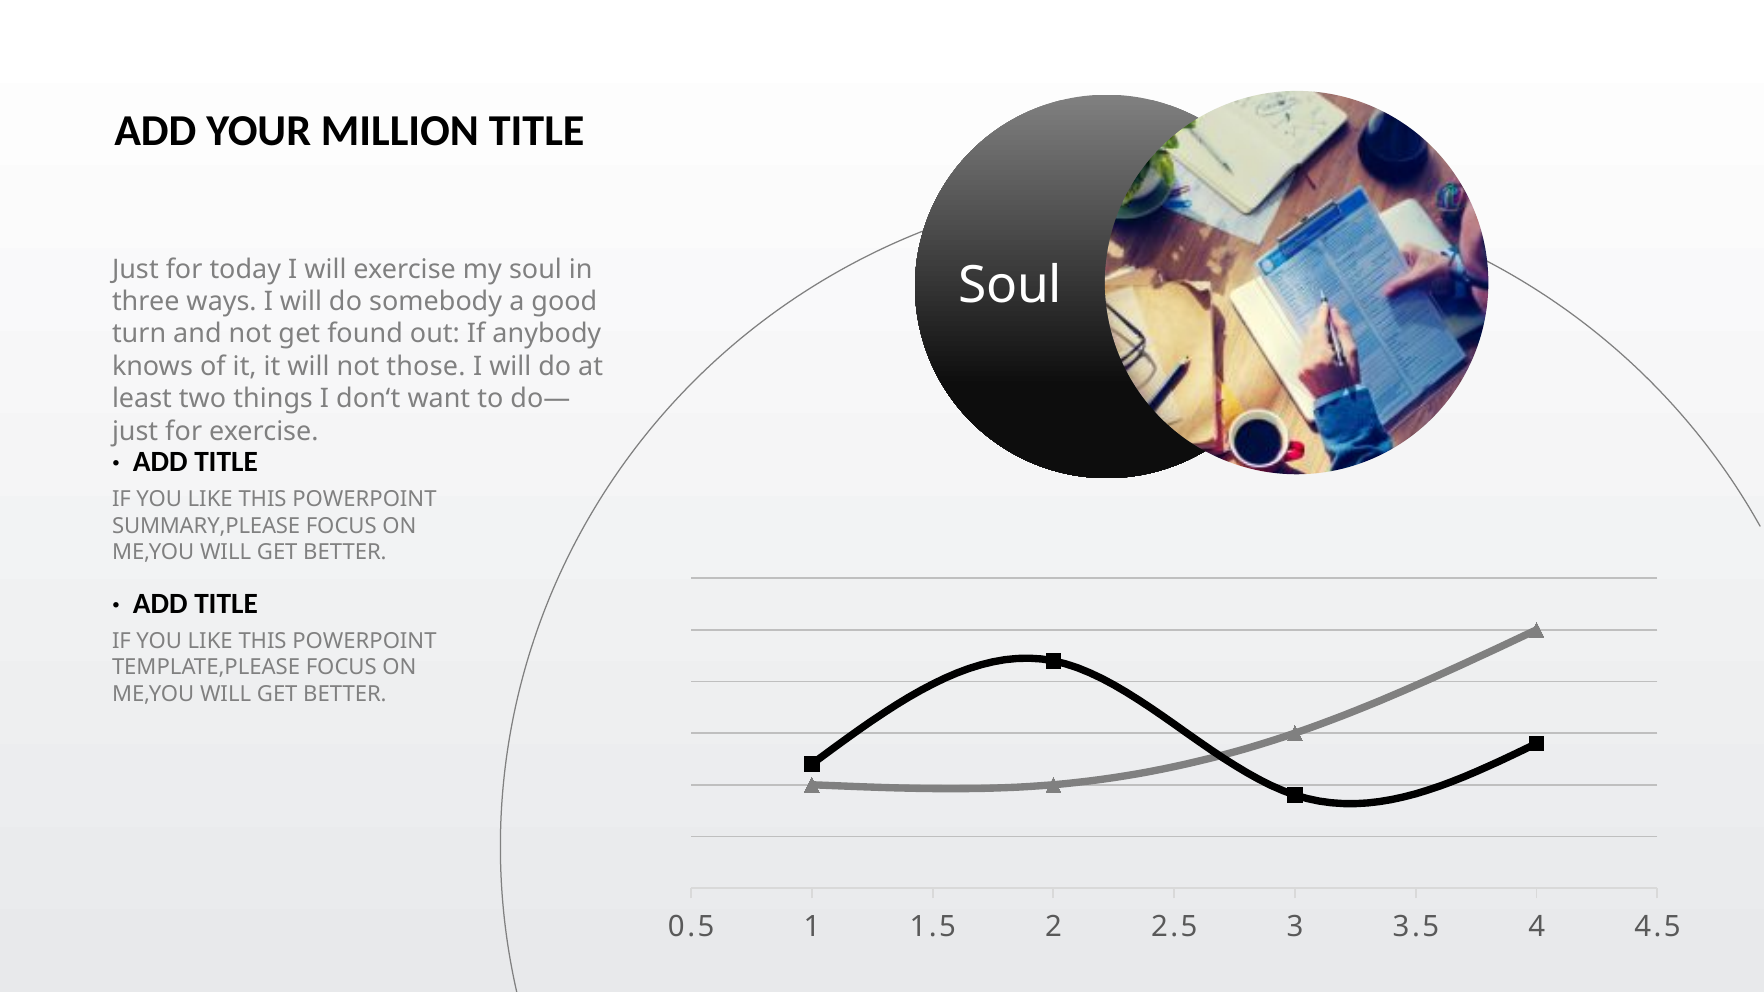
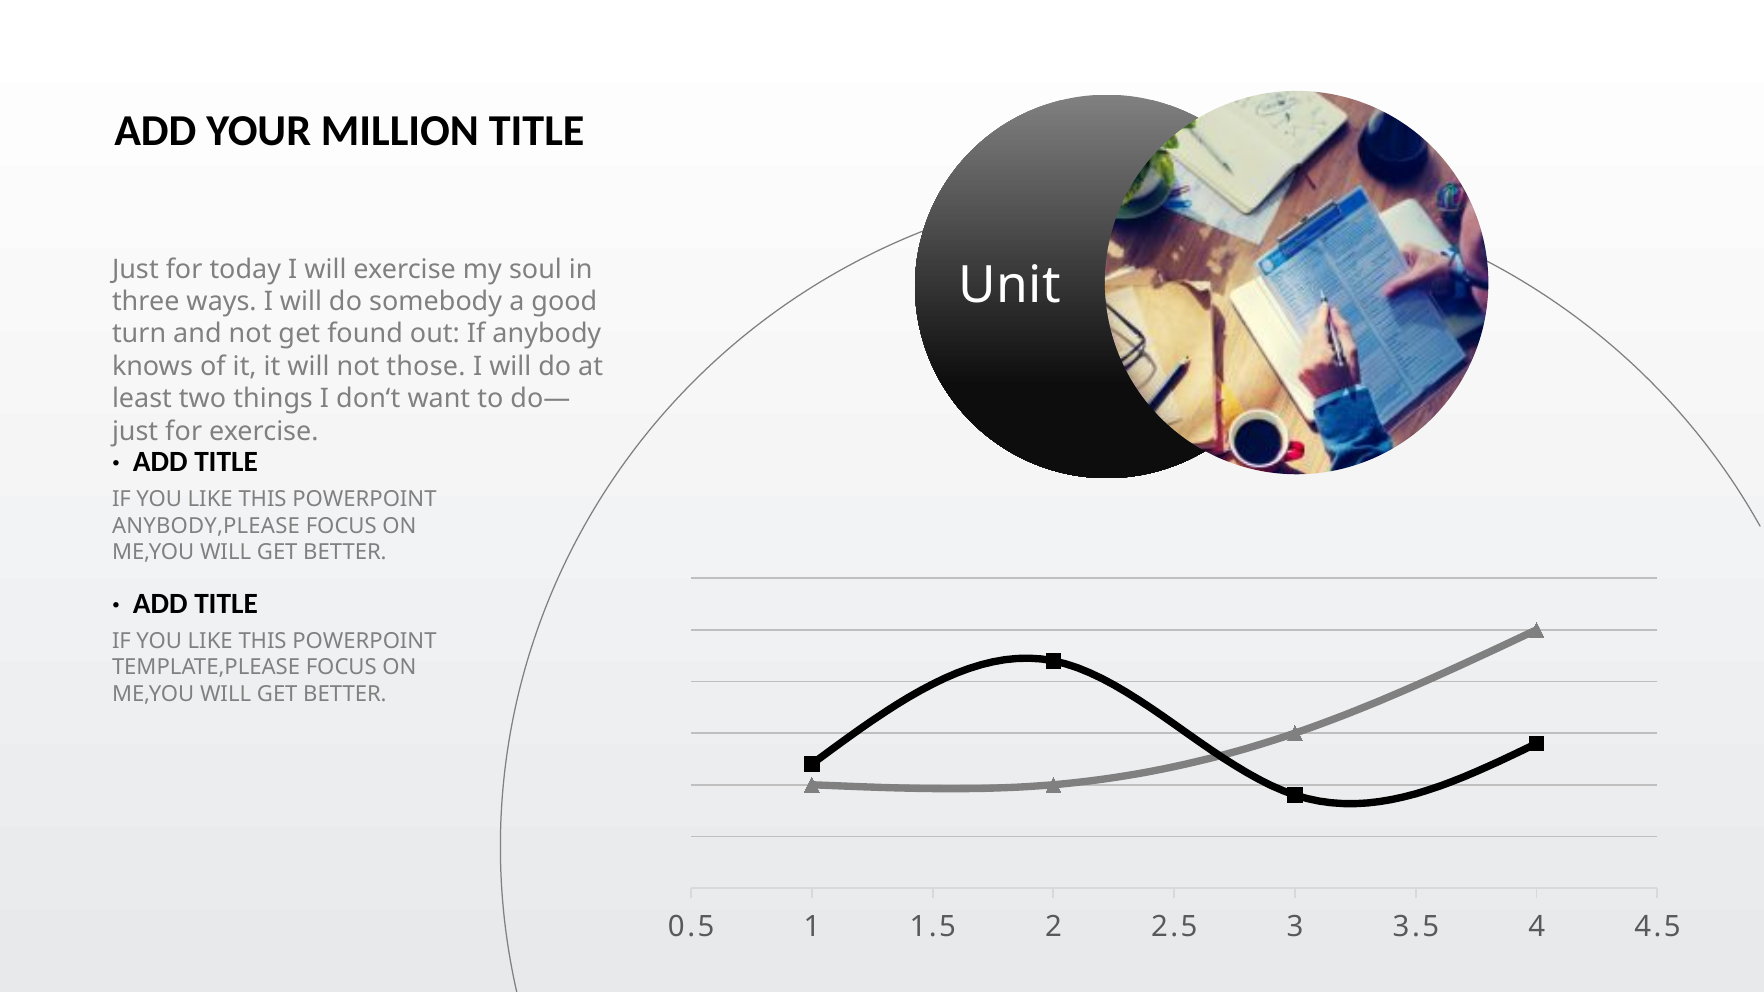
Soul: Soul -> Unit (1010, 286)
SUMMARY,PLEASE: SUMMARY,PLEASE -> ANYBODY,PLEASE (206, 526)
